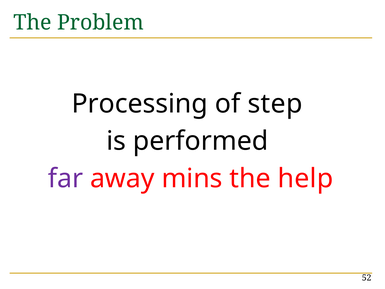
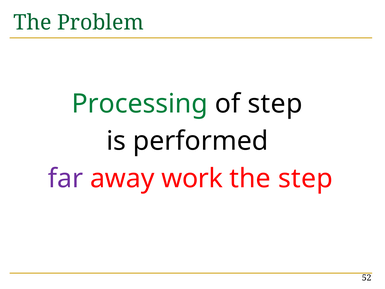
Processing colour: black -> green (140, 104)
mins: mins -> work (192, 178)
the help: help -> step (305, 178)
